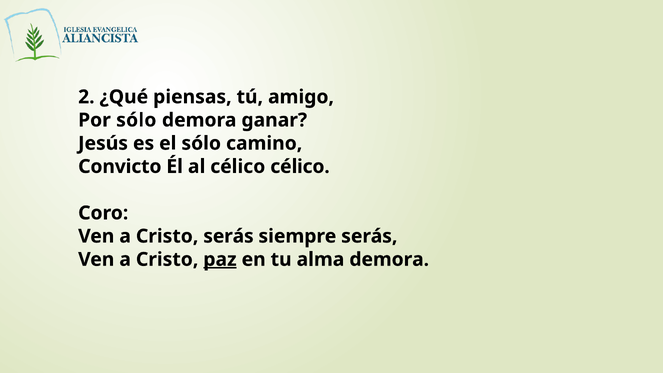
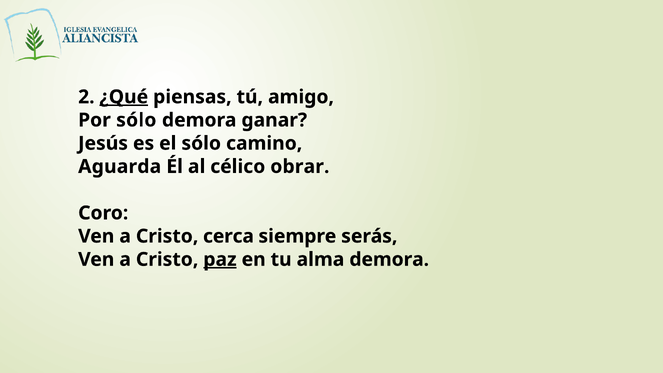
¿Qué underline: none -> present (124, 97)
Convicto: Convicto -> Aguarda (120, 167)
célico célico: célico -> obrar (300, 167)
Cristo serás: serás -> cerca (228, 236)
